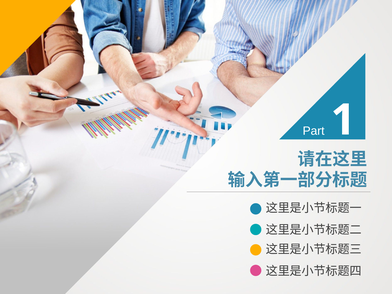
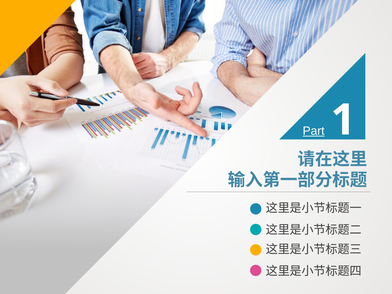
Part underline: none -> present (314, 131)
